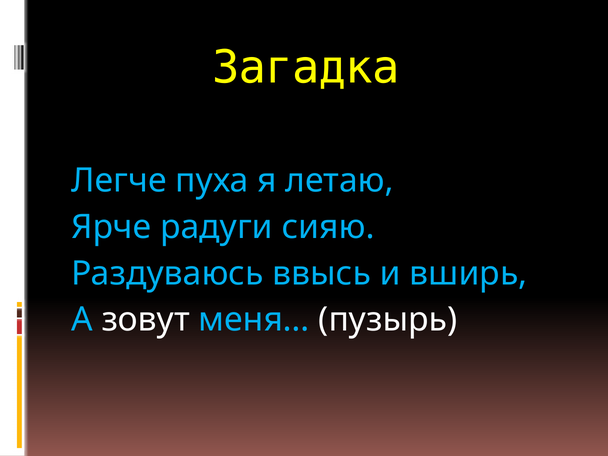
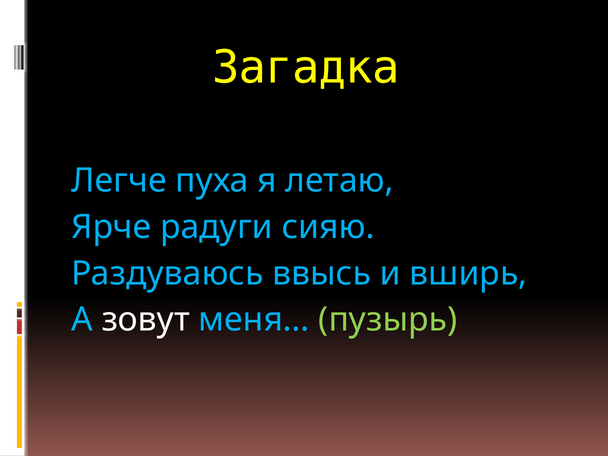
пузырь colour: white -> light green (388, 320)
